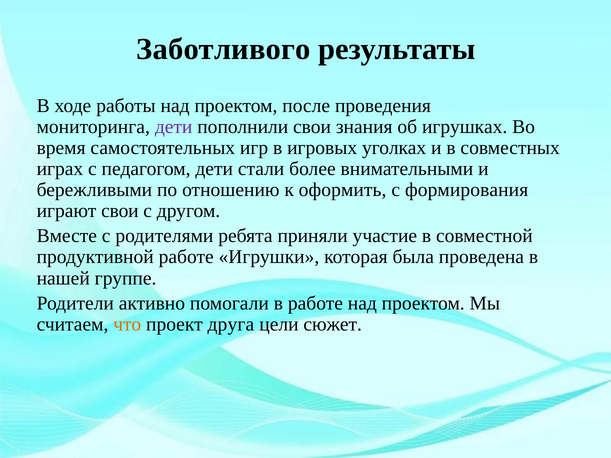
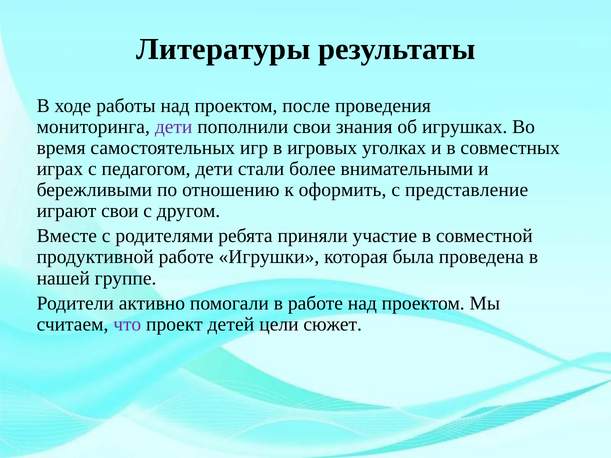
Заботливого: Заботливого -> Литературы (223, 49)
формирования: формирования -> представление (467, 190)
что colour: orange -> purple (127, 324)
друга: друга -> детей (231, 324)
